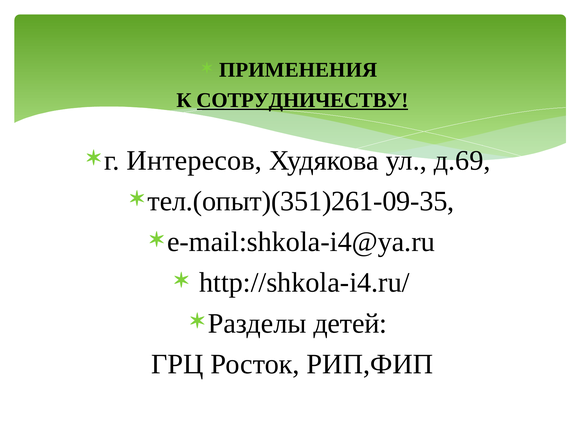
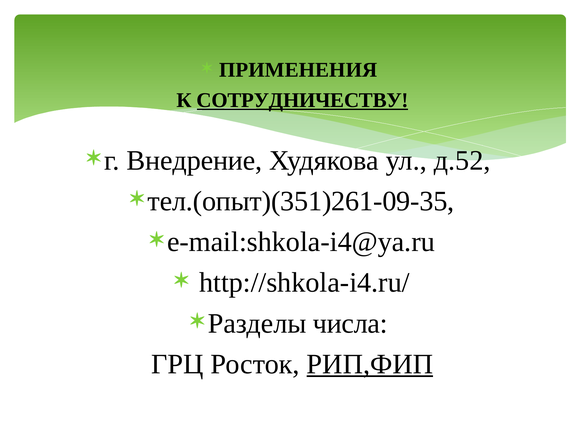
Интересов: Интересов -> Внедрение (194, 160)
д.69: д.69 -> д.52 (462, 160)
детей: детей -> числа (350, 323)
РИП,ФИП underline: none -> present (370, 364)
